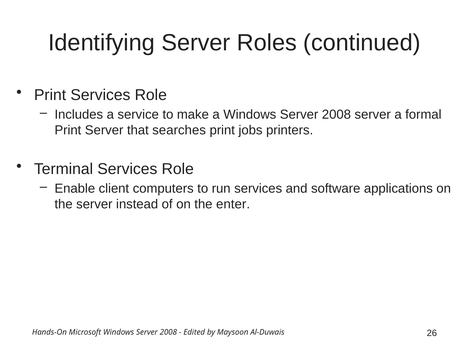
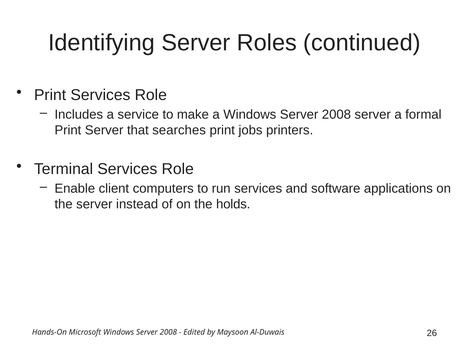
enter: enter -> holds (233, 204)
